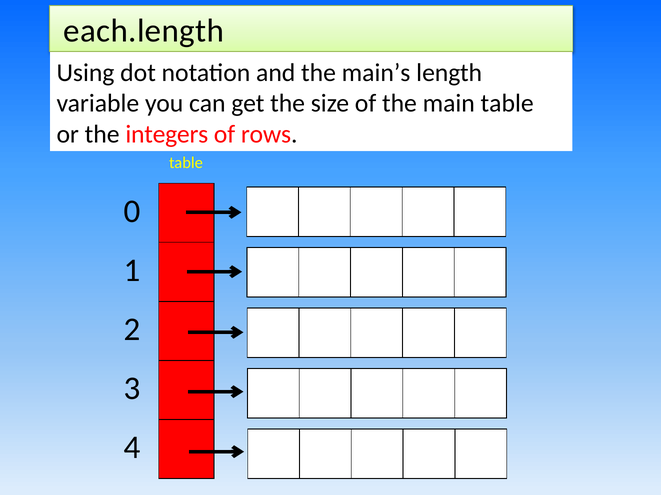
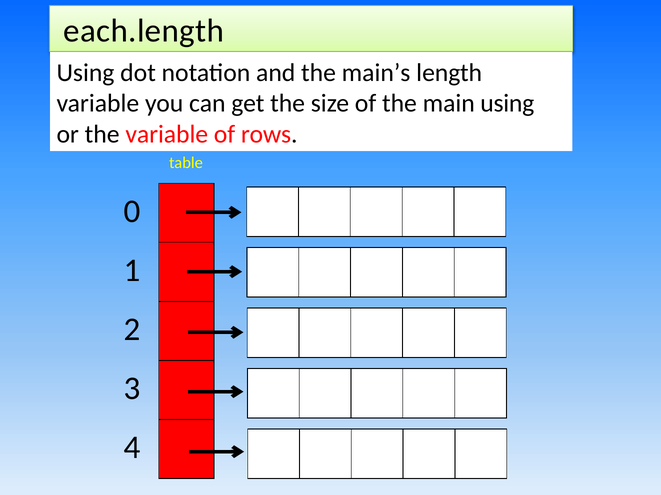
main table: table -> using (507, 104)
the integers: integers -> variable (167, 134)
